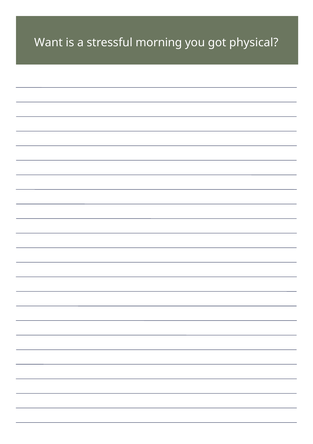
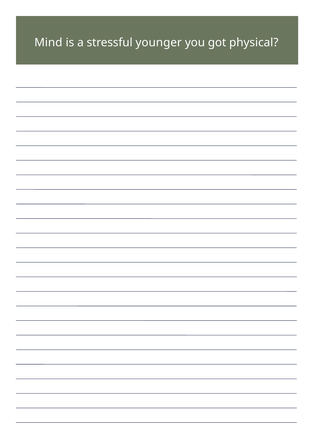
Want: Want -> Mind (48, 43)
morning: morning -> younger (159, 43)
